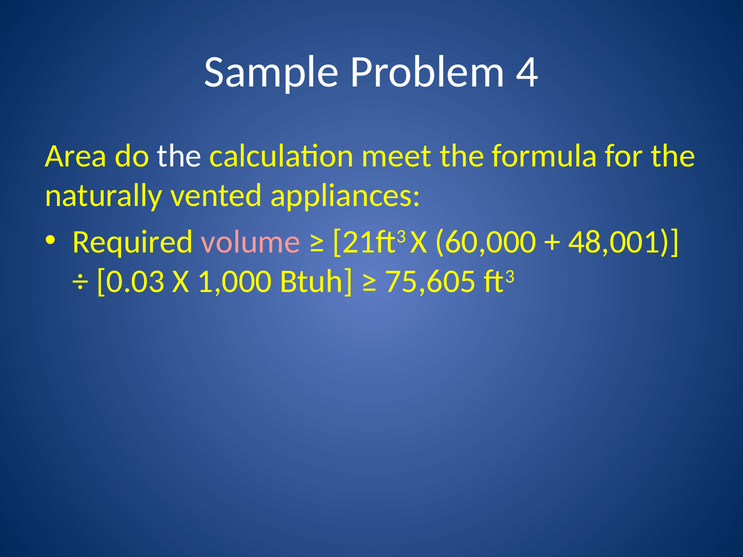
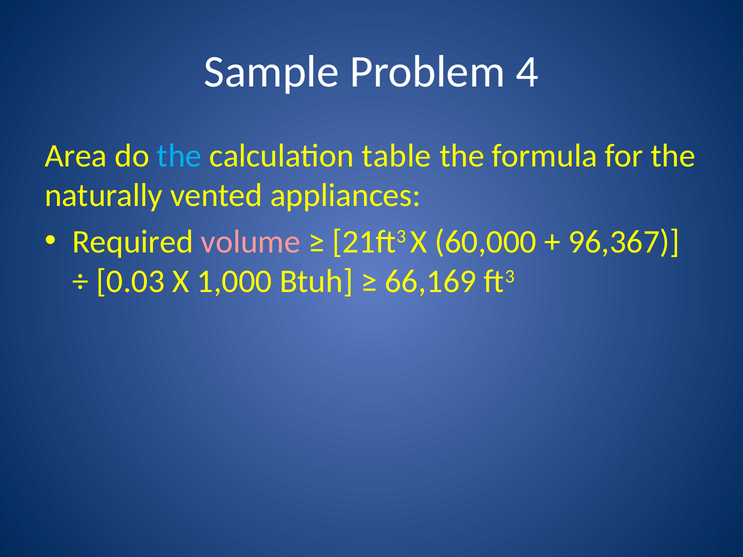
the colour: white -> light blue (179, 156)
meet: meet -> table (397, 156)
48,001: 48,001 -> 96,367 (624, 242)
75,605: 75,605 -> 66,169 (431, 282)
